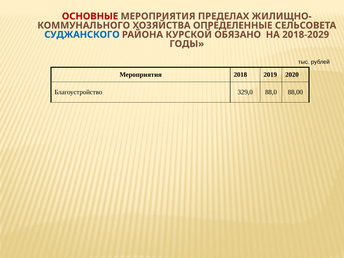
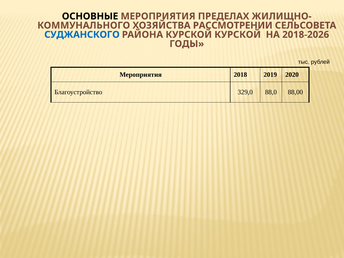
ОСНОВНЫЕ colour: red -> black (90, 16)
ОПРЕДЕЛЕННЫЕ: ОПРЕДЕЛЕННЫЕ -> РАССМОТРЕНИИ (233, 25)
КУРСКОЙ ОБЯЗАНО: ОБЯЗАНО -> КУРСКОЙ (238, 35)
2018-2029: 2018-2029 -> 2018-2026 (306, 35)
